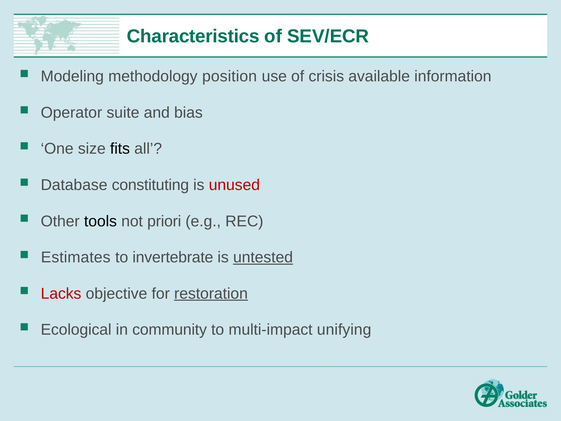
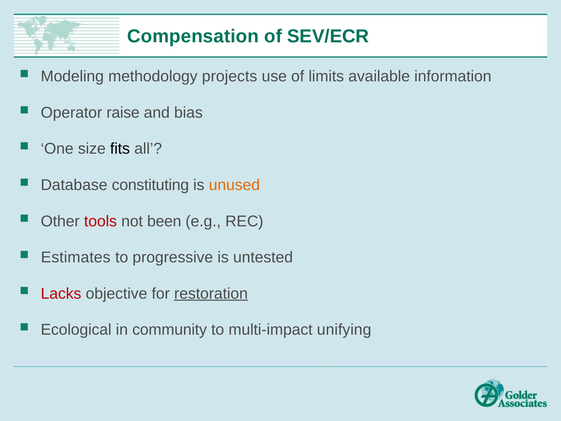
Characteristics: Characteristics -> Compensation (193, 36)
position: position -> projects (230, 76)
crisis: crisis -> limits (326, 76)
suite: suite -> raise (123, 113)
unused colour: red -> orange (234, 185)
tools colour: black -> red (100, 221)
priori: priori -> been (164, 221)
invertebrate: invertebrate -> progressive (173, 257)
untested underline: present -> none (263, 257)
